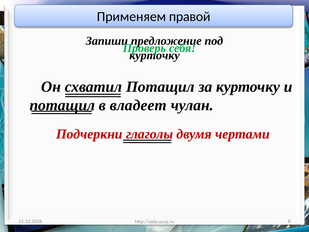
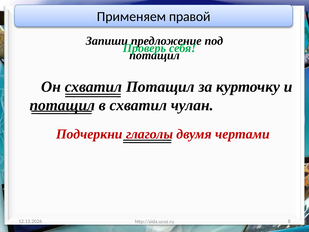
курточку: курточку -> потащил (155, 55)
в владеет: владеет -> схватил (138, 105)
